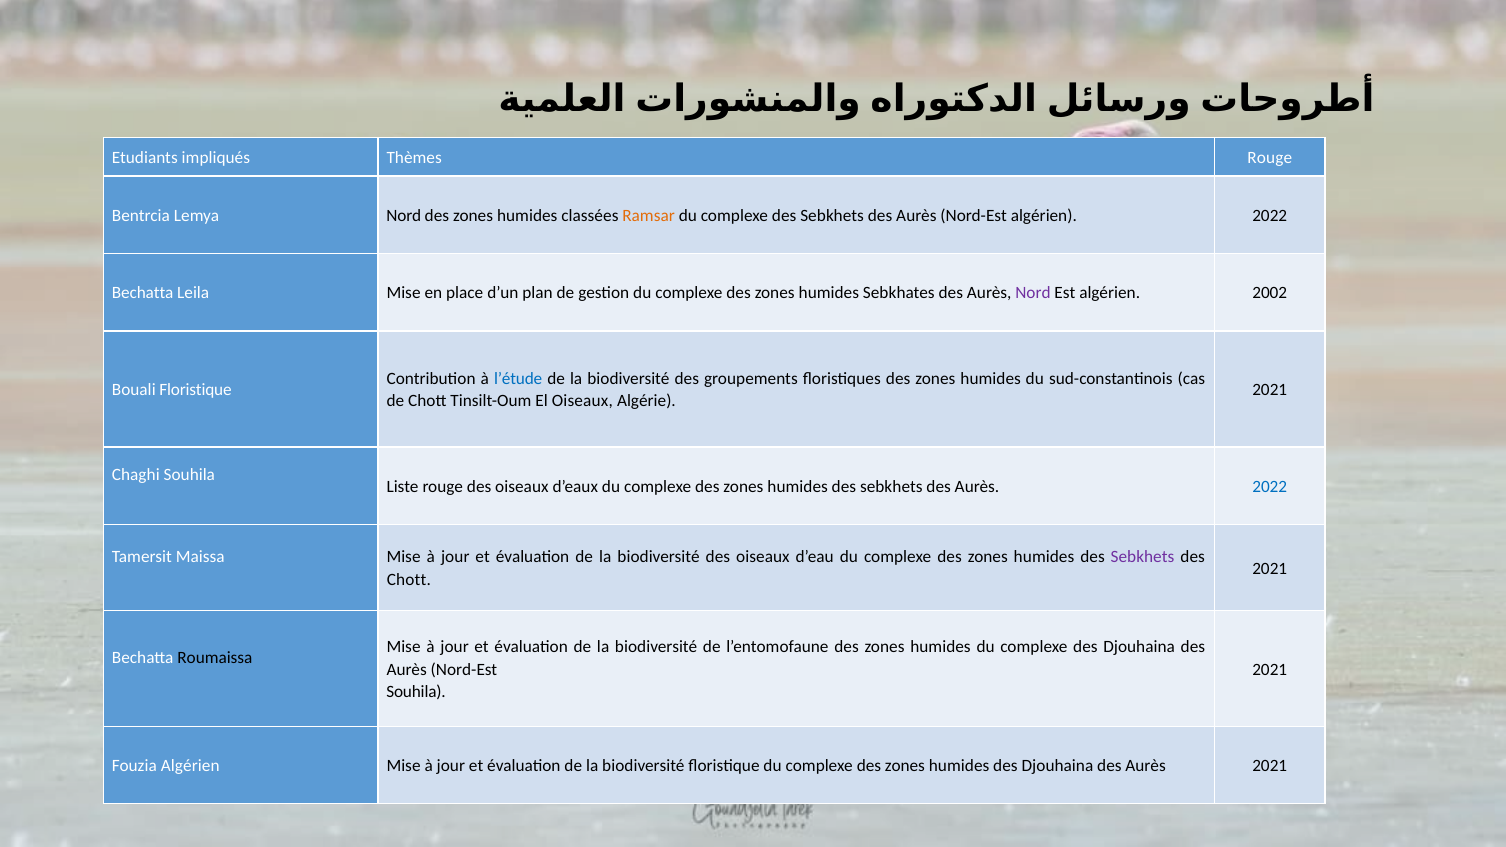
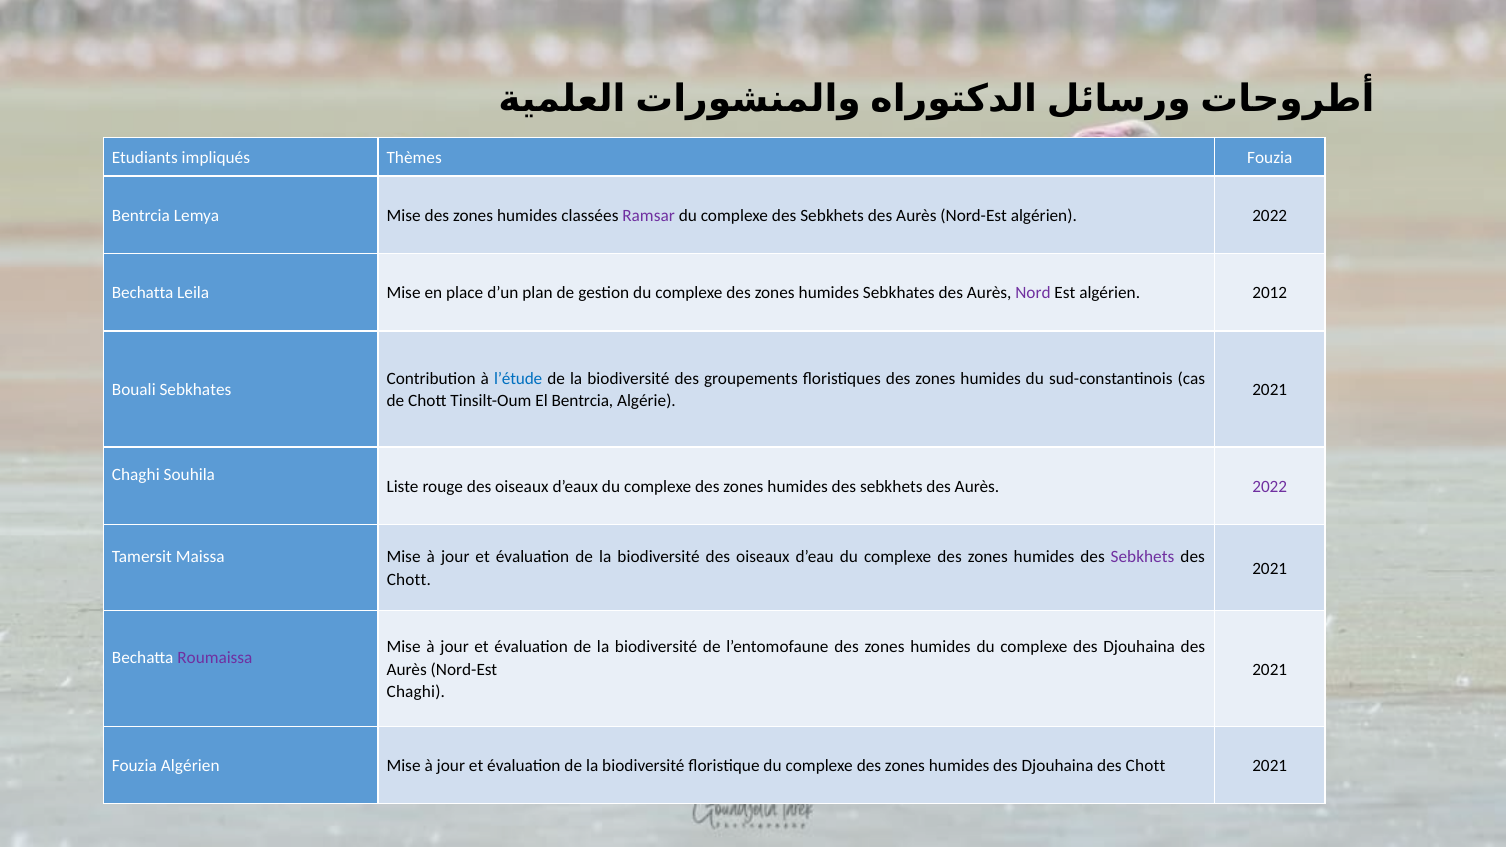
Thèmes Rouge: Rouge -> Fouzia (1270, 158)
Lemya Nord: Nord -> Mise (404, 216)
Ramsar colour: orange -> purple (649, 216)
2002: 2002 -> 2012 (1270, 293)
Bouali Floristique: Floristique -> Sebkhates (195, 390)
El Oiseaux: Oiseaux -> Bentrcia (582, 401)
2022 colour: blue -> purple (1270, 487)
Roumaissa colour: black -> purple (215, 658)
Souhila: Souhila -> Chaghi (416, 692)
Aurès: Aurès -> Chott (1146, 766)
